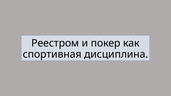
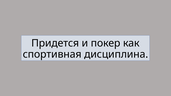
Реестром: Реестром -> Придется (55, 43)
